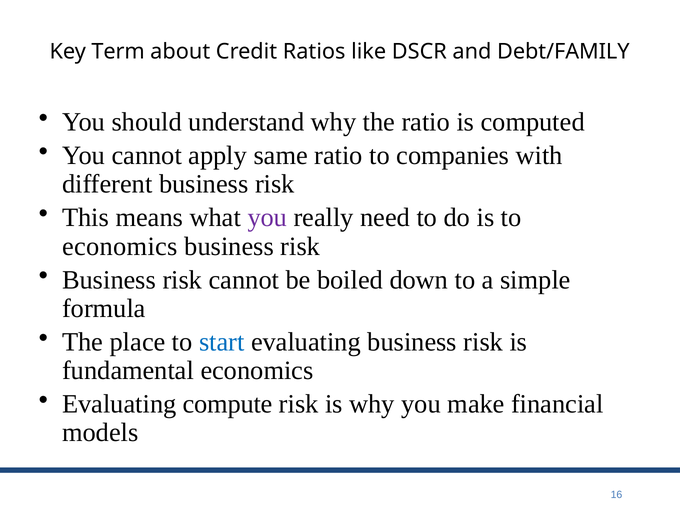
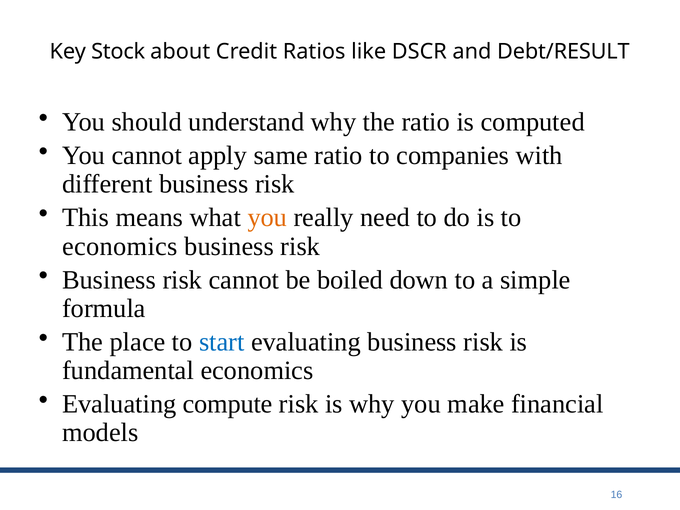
Term: Term -> Stock (118, 52)
Debt/FAMILY: Debt/FAMILY -> Debt/RESULT (563, 52)
you colour: purple -> orange (267, 218)
